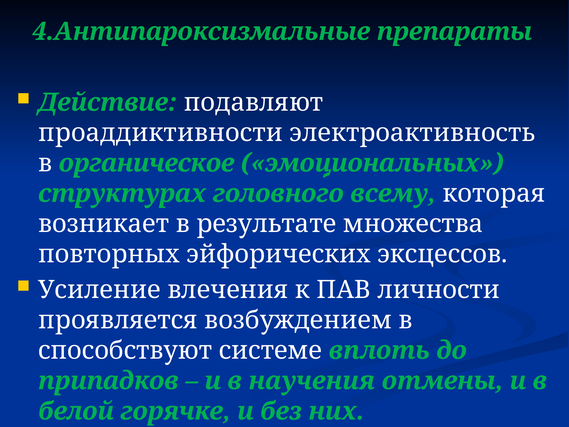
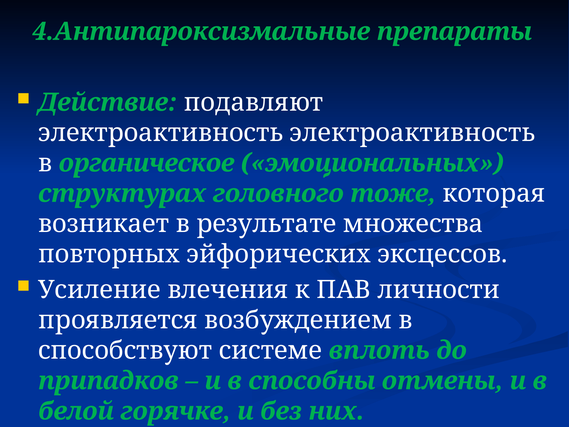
проаддиктивности: проаддиктивности -> электроактивность (161, 133)
всему: всему -> тоже (393, 193)
научения: научения -> способны (312, 381)
